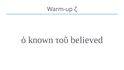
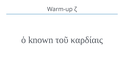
believed: believed -> καρδίαις (87, 40)
